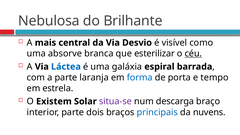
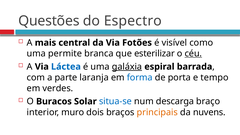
Nebulosa: Nebulosa -> Questões (49, 21)
Brilhante: Brilhante -> Espectro (133, 21)
Desvio: Desvio -> Fotões (137, 43)
absorve: absorve -> permite (65, 54)
galáxia underline: none -> present (127, 67)
estrela: estrela -> verdes (58, 88)
Existem: Existem -> Buracos (54, 101)
situa-se colour: purple -> blue (115, 101)
interior parte: parte -> muro (73, 112)
principais colour: blue -> orange (157, 112)
